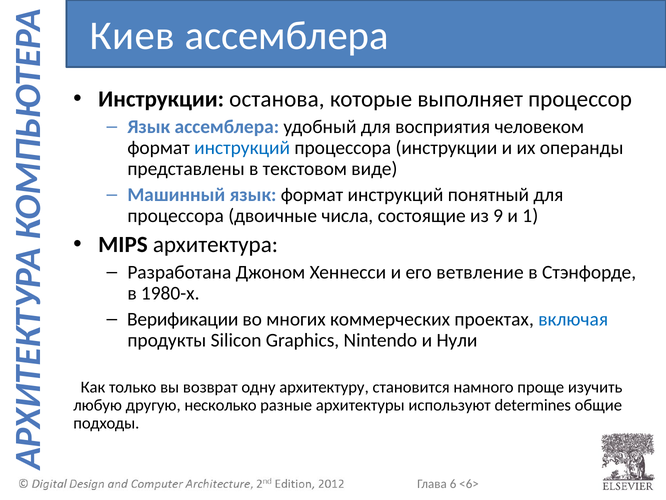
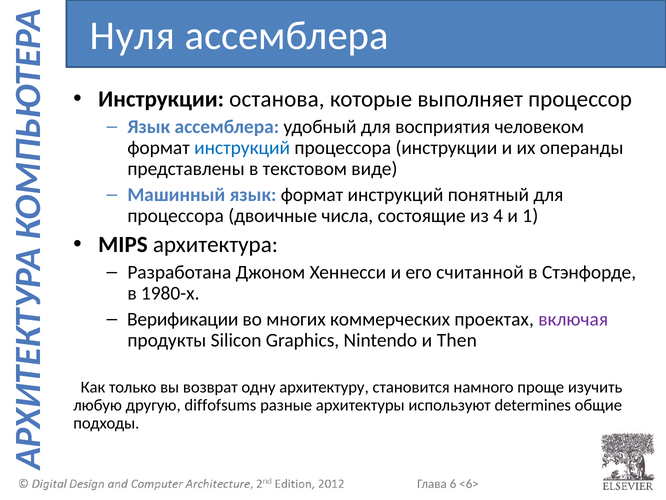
Киев: Киев -> Нуля (132, 36)
9: 9 -> 4 (498, 215)
ветвление: ветвление -> считанной (480, 272)
включая colour: blue -> purple (573, 319)
Нули: Нули -> Then (457, 340)
несколько: несколько -> diffofsums (220, 405)
